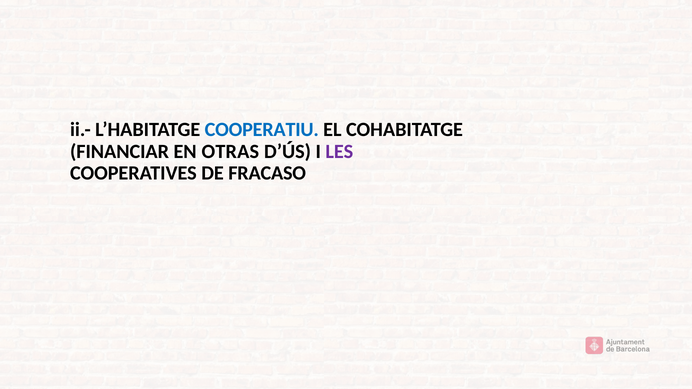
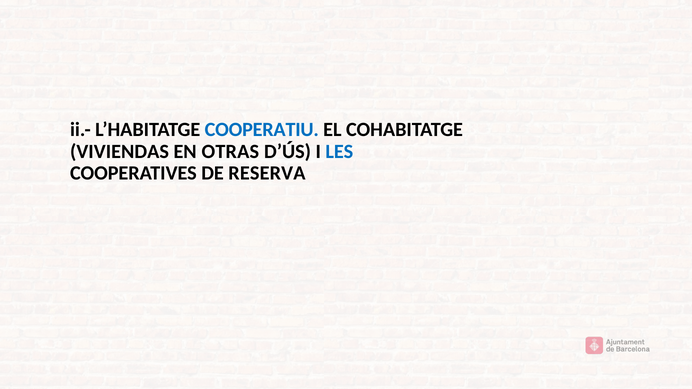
FINANCIAR: FINANCIAR -> VIVIENDAS (120, 151)
LES colour: purple -> blue (339, 151)
FRACASO: FRACASO -> RESERVA (267, 173)
